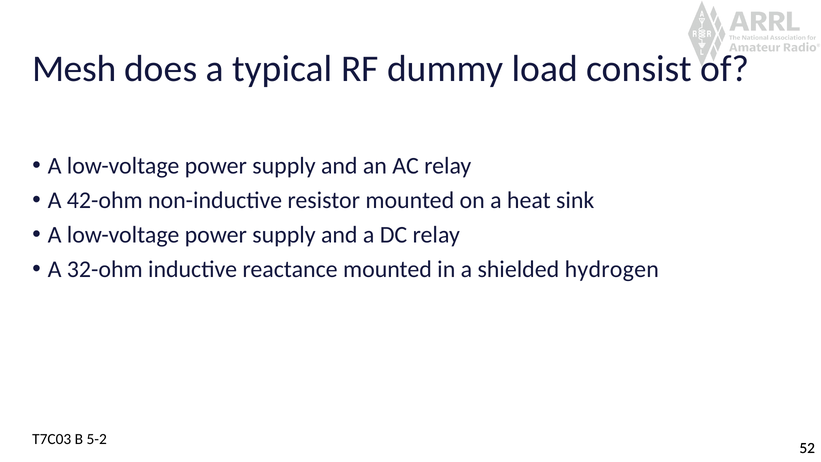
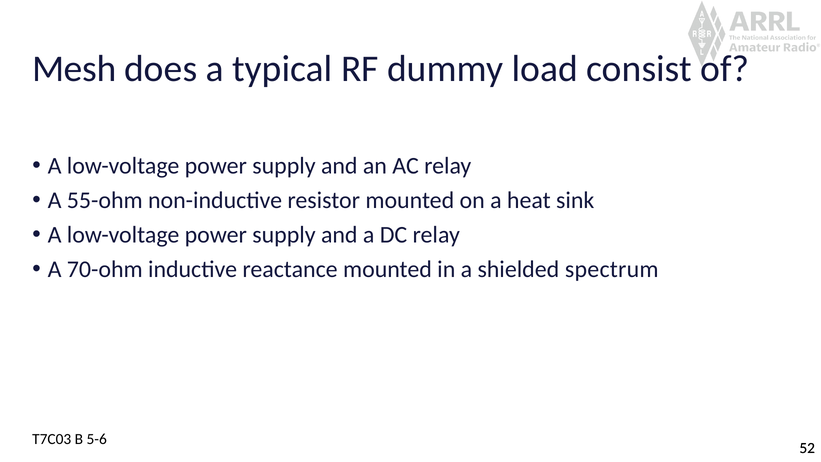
42-ohm: 42-ohm -> 55-ohm (105, 200)
32-ohm: 32-ohm -> 70-ohm (105, 269)
hydrogen: hydrogen -> spectrum (612, 269)
5-2: 5-2 -> 5-6 (97, 439)
